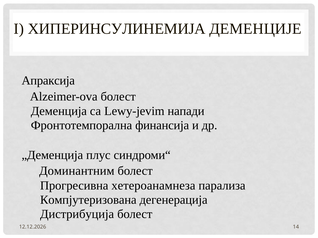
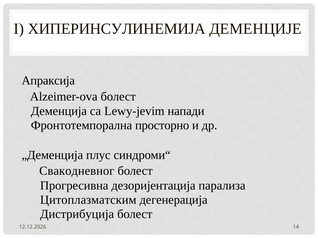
финансија: финансија -> просторно (162, 126)
Доминантним: Доминантним -> Свакодневног (77, 171)
хетероанамнеза: хетероанамнеза -> дезоријентација (153, 186)
Компјутеризована: Компјутеризована -> Цитоплазматским (88, 200)
